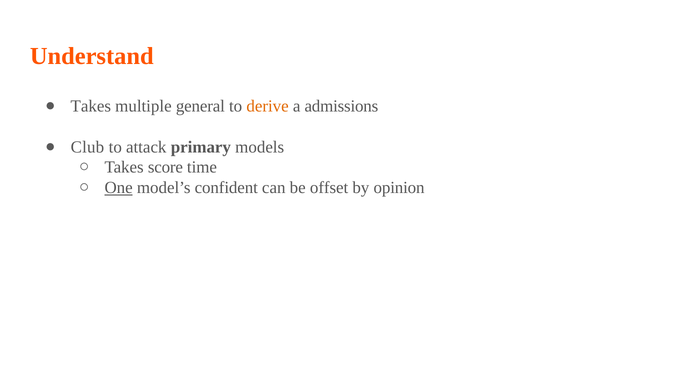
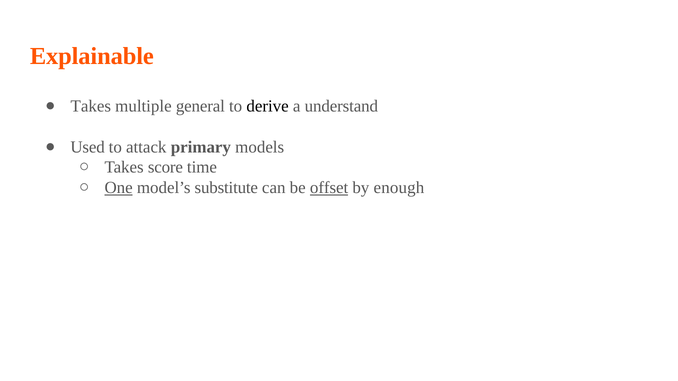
Understand: Understand -> Explainable (92, 56)
derive colour: orange -> black (268, 107)
admissions: admissions -> understand (341, 107)
Club: Club -> Used (88, 147)
confident: confident -> substitute (226, 188)
offset underline: none -> present (329, 188)
opinion: opinion -> enough (399, 188)
